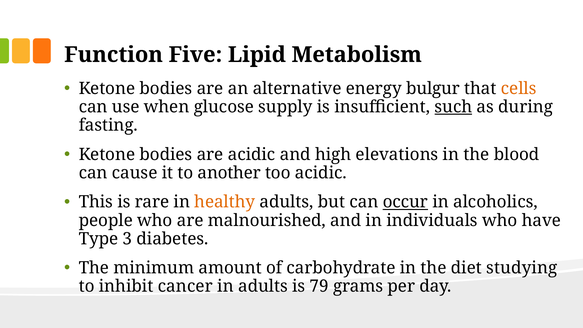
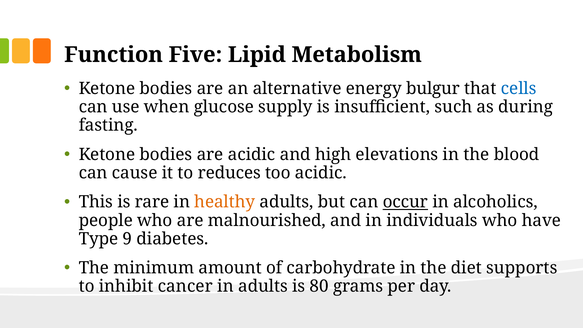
cells colour: orange -> blue (519, 89)
such underline: present -> none (453, 107)
another: another -> reduces (229, 173)
3: 3 -> 9 (127, 239)
studying: studying -> supports (522, 268)
79: 79 -> 80 (319, 286)
